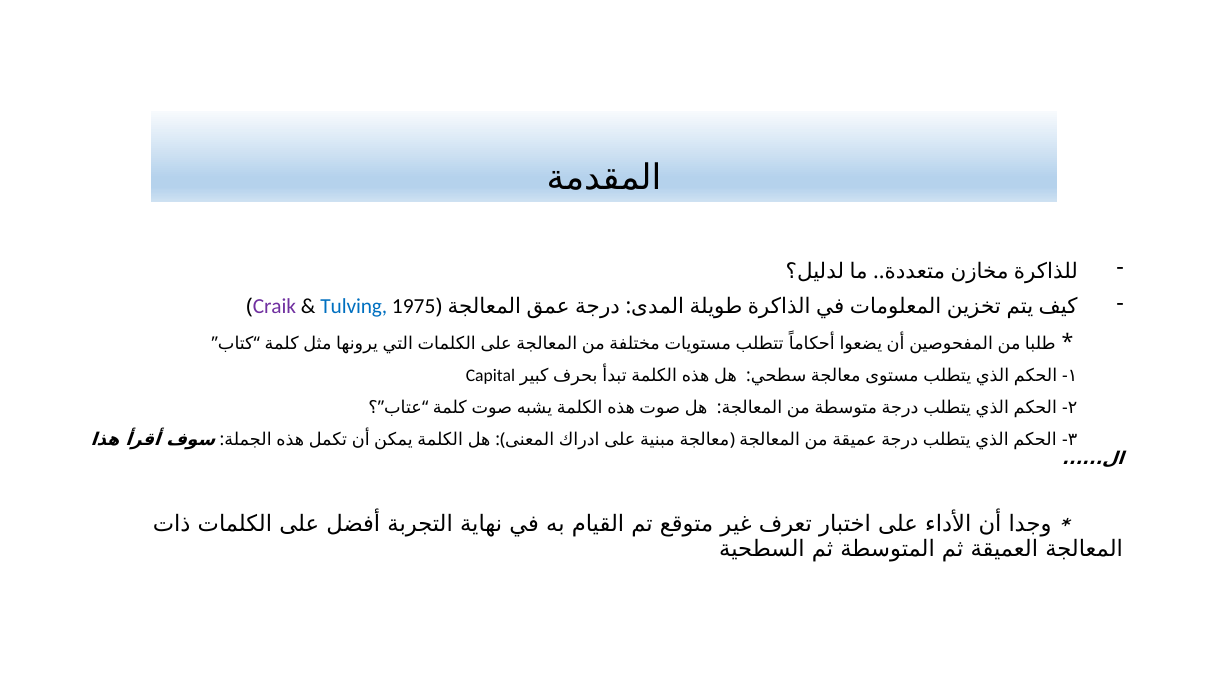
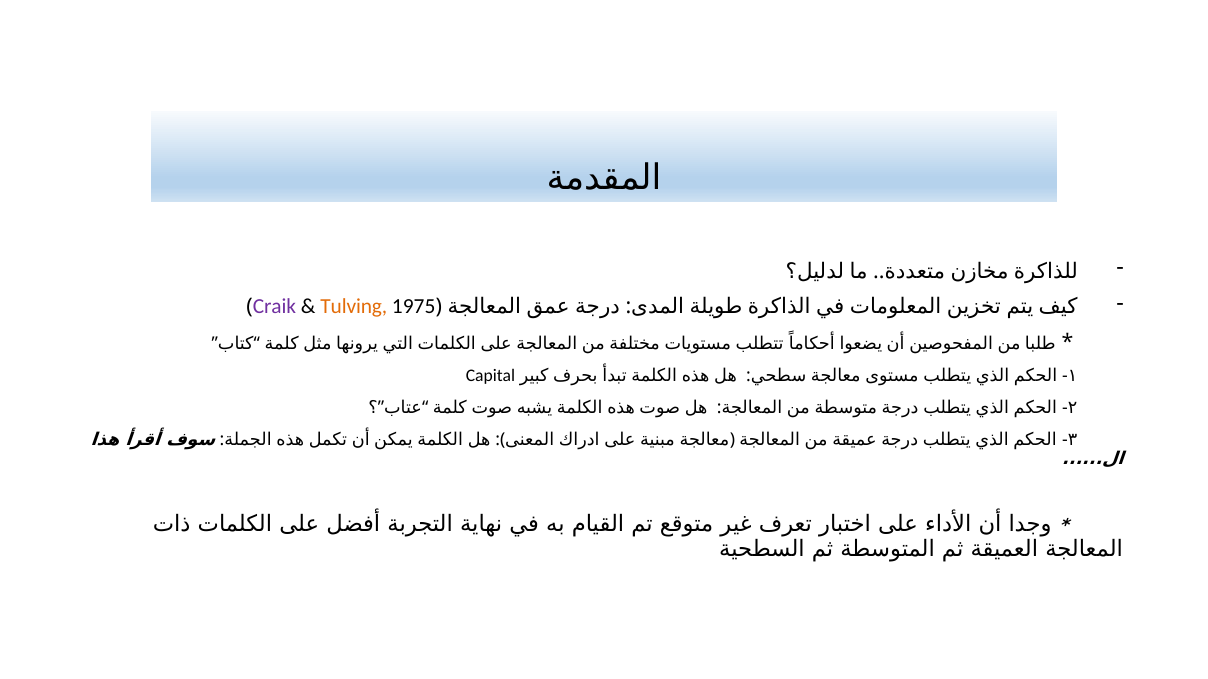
Tulving colour: blue -> orange (354, 307)
